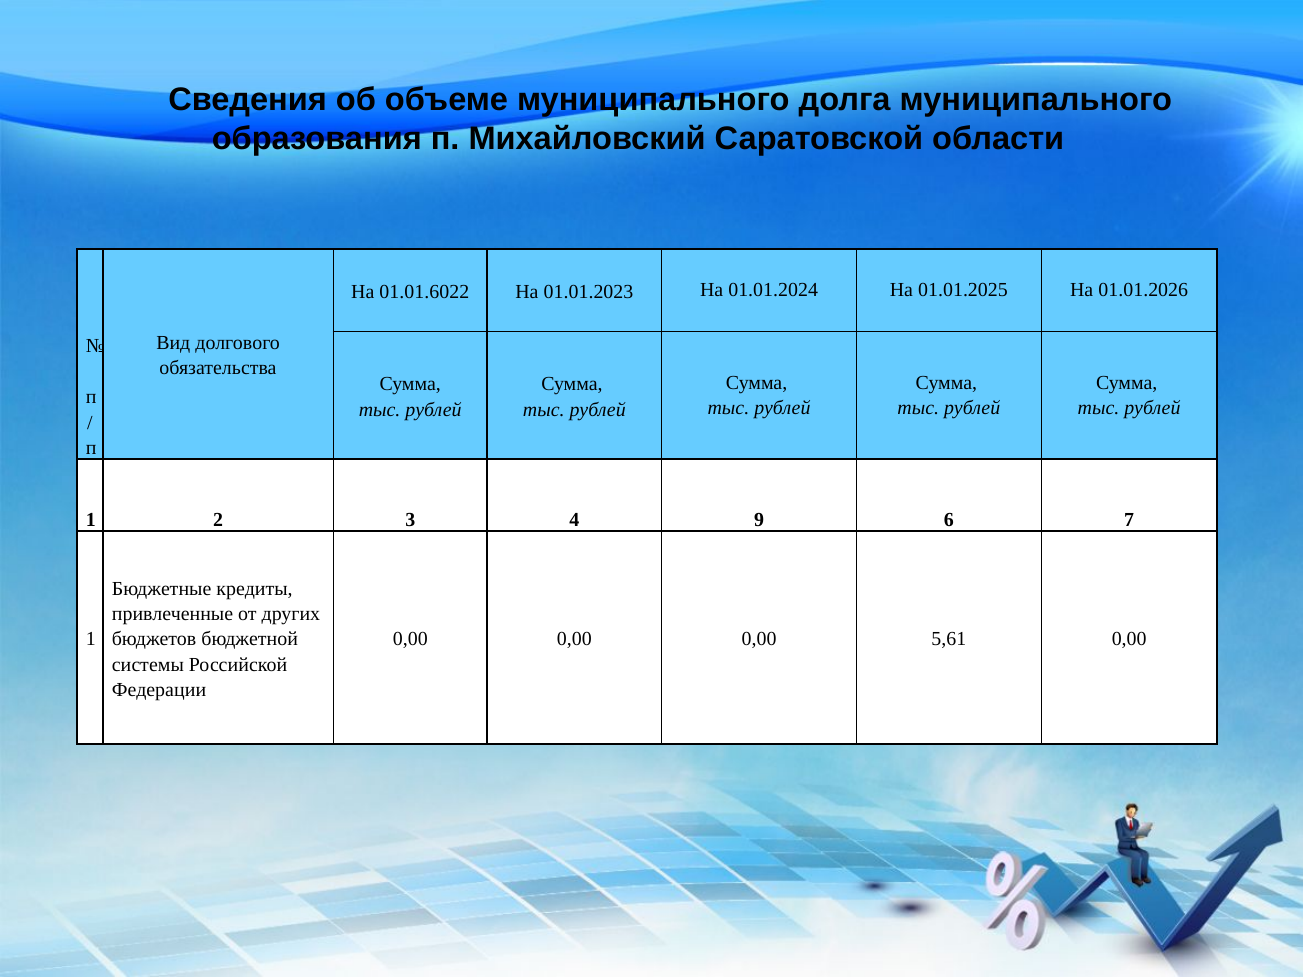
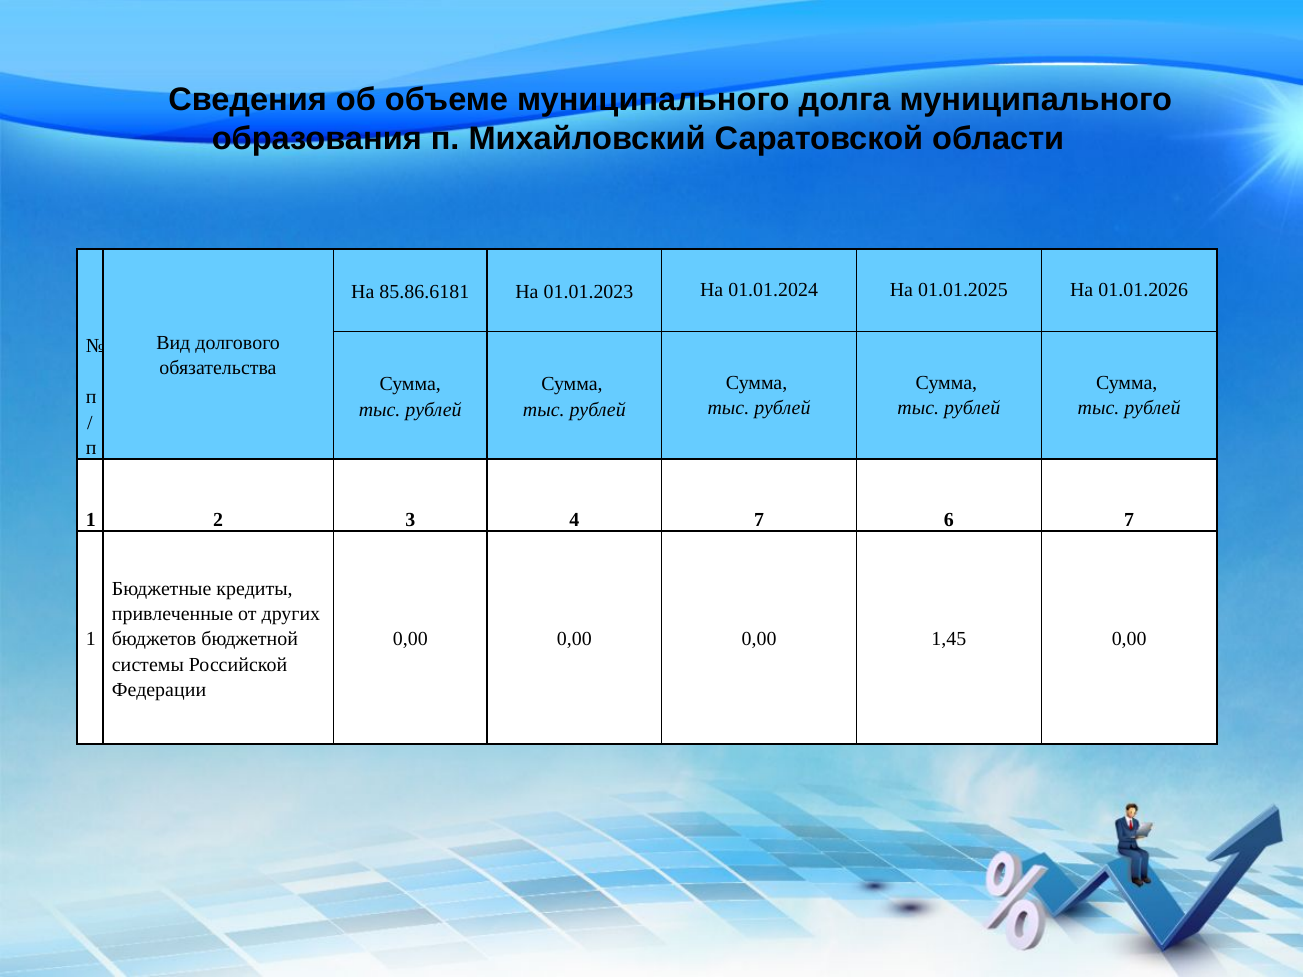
01.01.6022: 01.01.6022 -> 85.86.6181 (424, 292)
4 9: 9 -> 7 (759, 520)
5,61: 5,61 -> 1,45 (949, 639)
